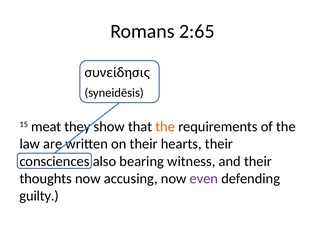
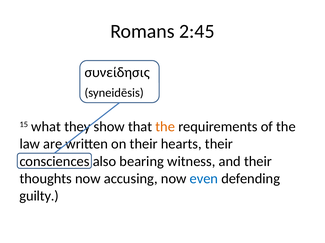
2:65: 2:65 -> 2:45 (197, 31)
meat: meat -> what (46, 127)
even colour: purple -> blue (204, 179)
